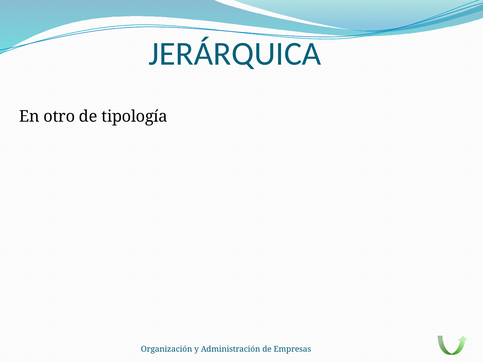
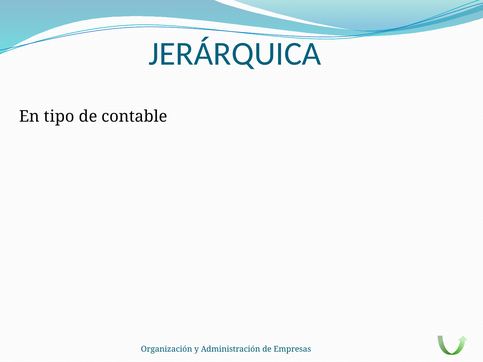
otro: otro -> tipo (59, 117)
tipología: tipología -> contable (135, 117)
